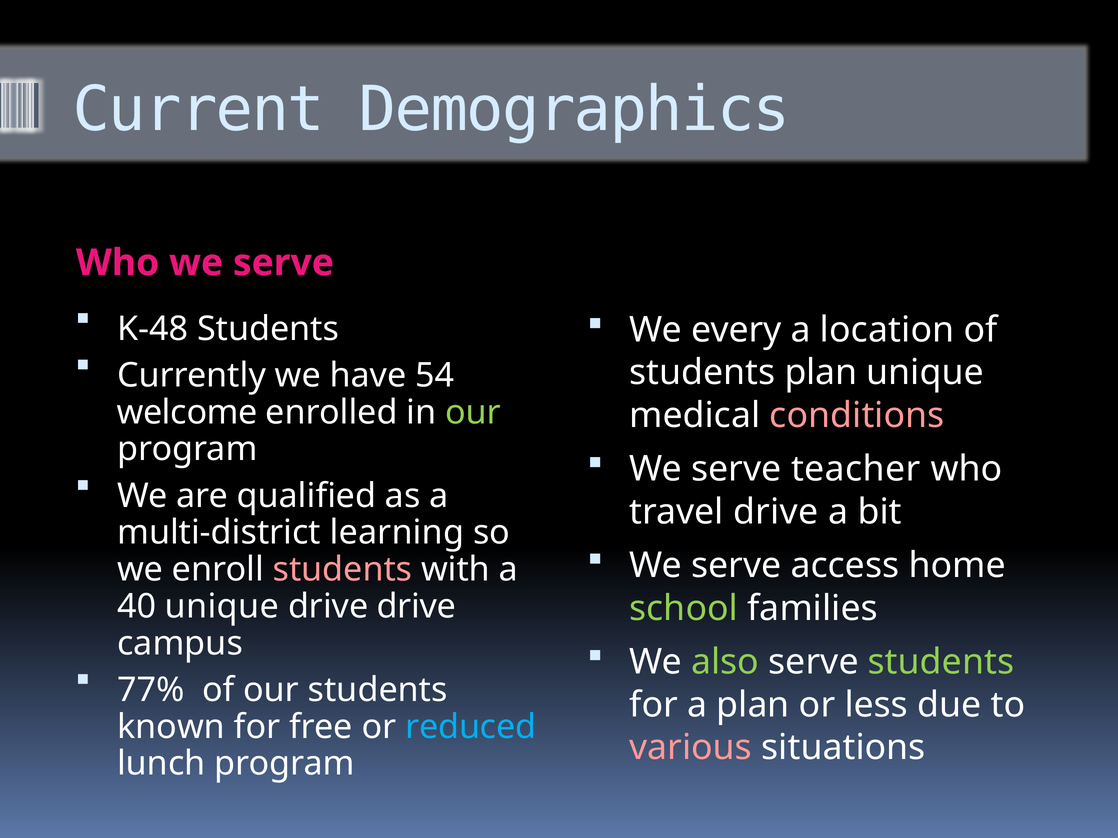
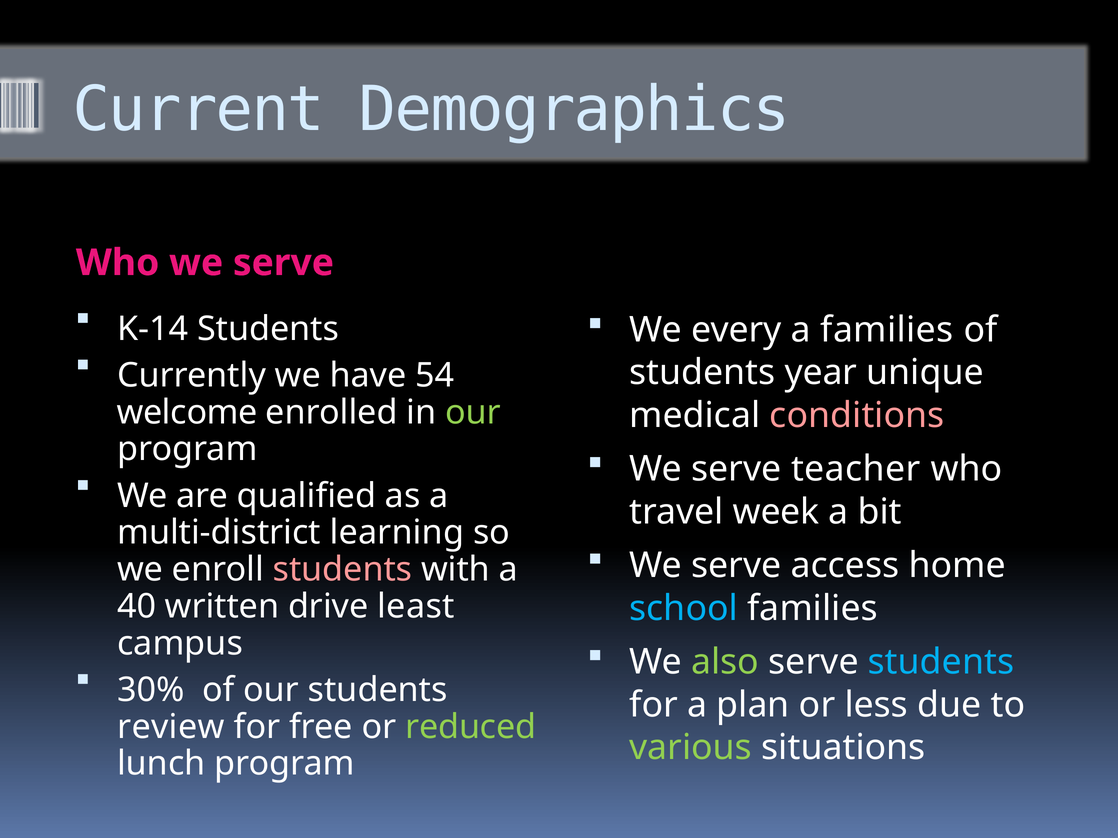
K-48: K-48 -> K-14 (153, 329)
a location: location -> families (887, 330)
students plan: plan -> year (821, 373)
travel drive: drive -> week (776, 512)
40 unique: unique -> written (222, 607)
drive drive: drive -> least (416, 607)
school colour: light green -> light blue (684, 609)
students colour: light green -> light blue (941, 662)
77%: 77% -> 30% (151, 690)
known: known -> review (171, 727)
reduced colour: light blue -> light green (471, 727)
various colour: pink -> light green (691, 748)
